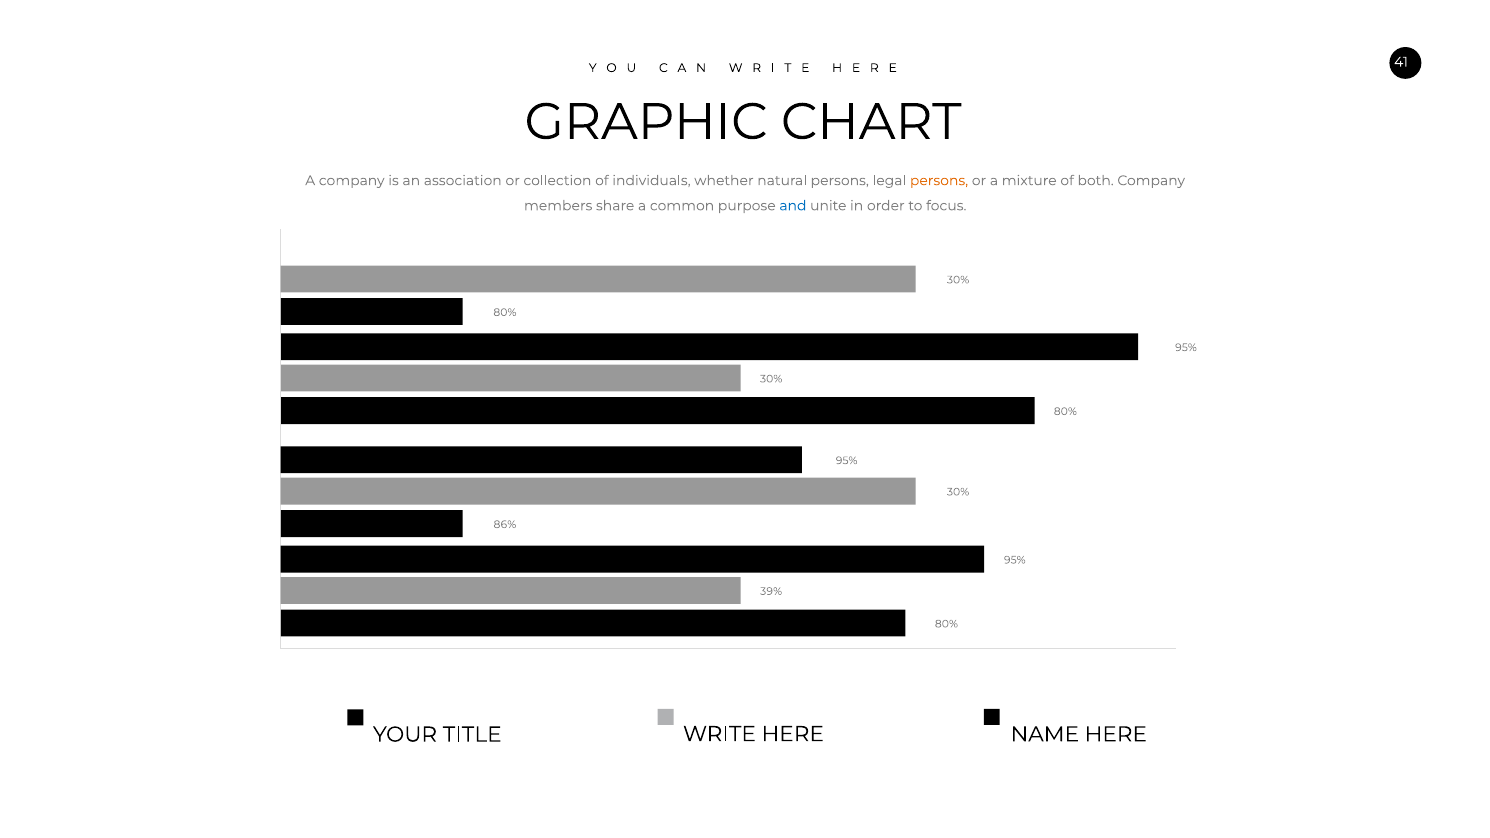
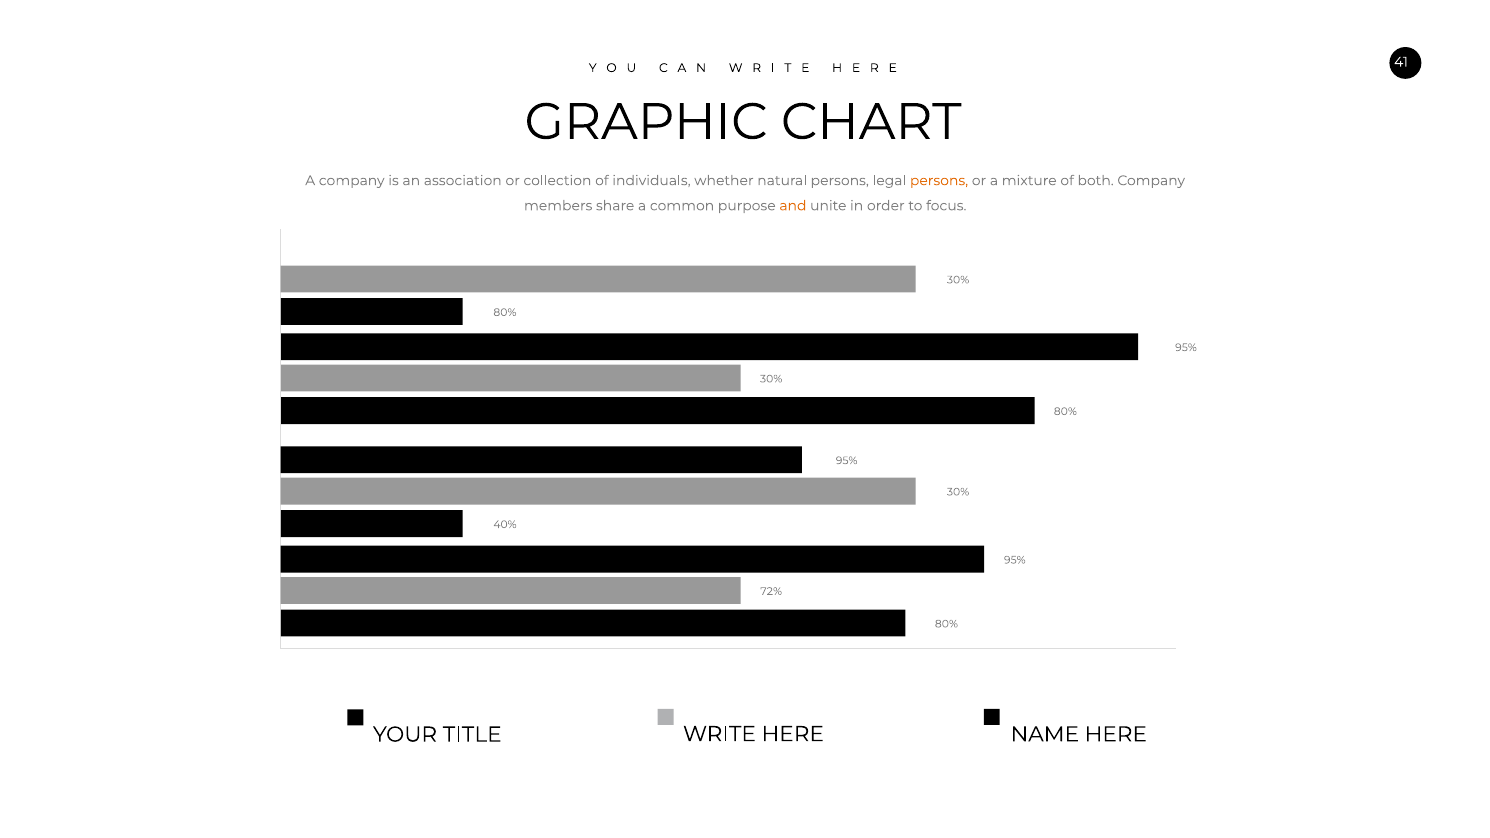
and colour: blue -> orange (793, 206)
86%: 86% -> 40% (505, 525)
39%: 39% -> 72% (771, 592)
